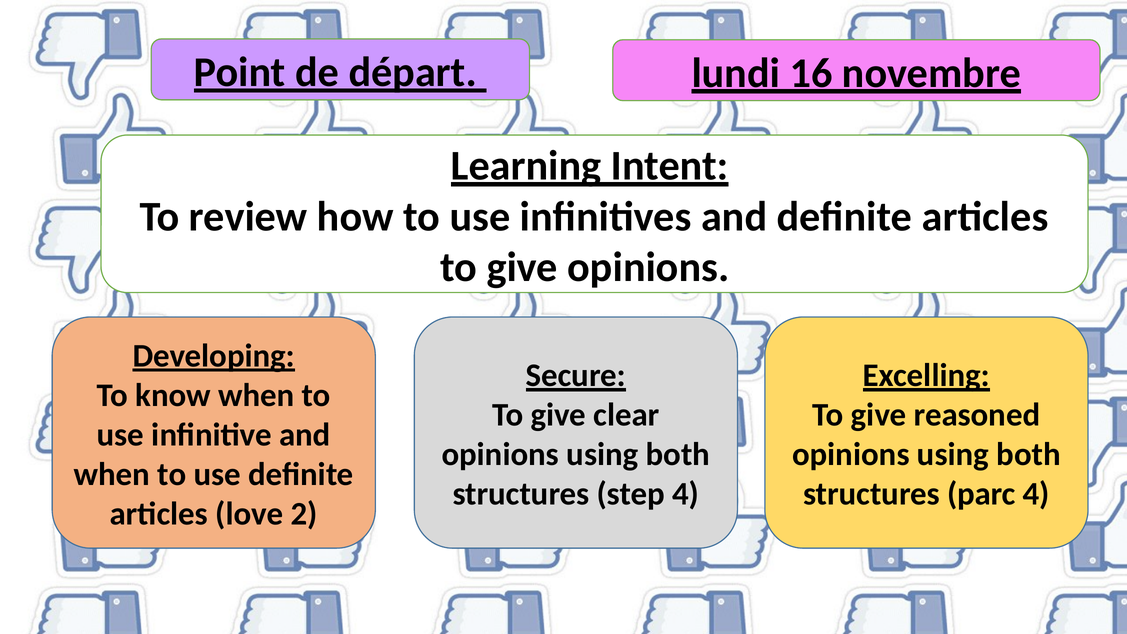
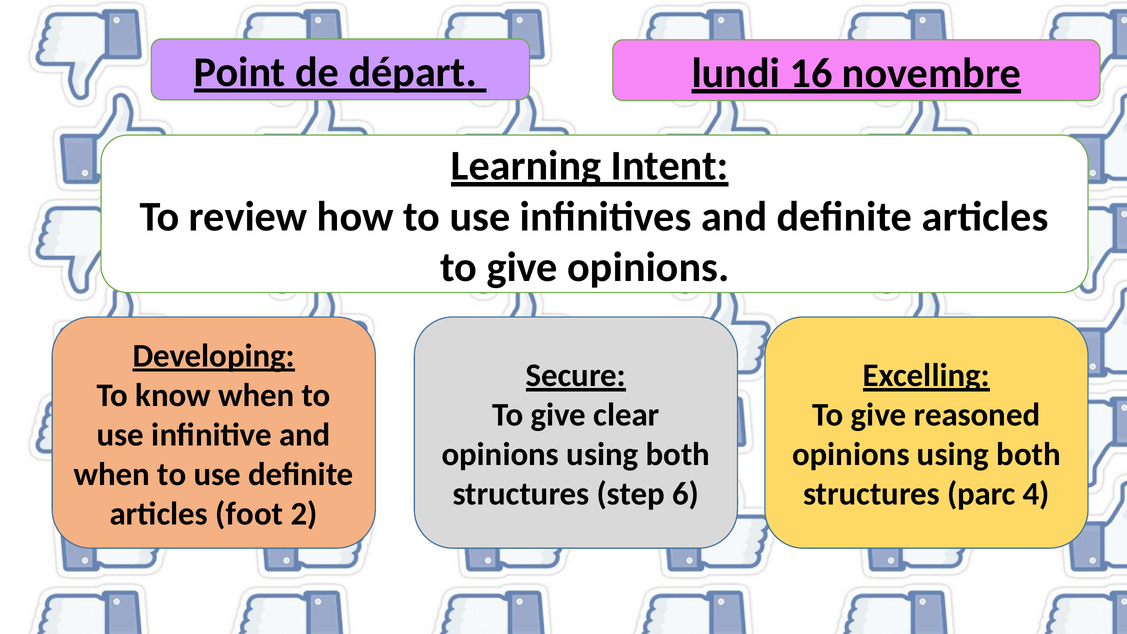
step 4: 4 -> 6 (686, 494)
love: love -> foot (249, 514)
